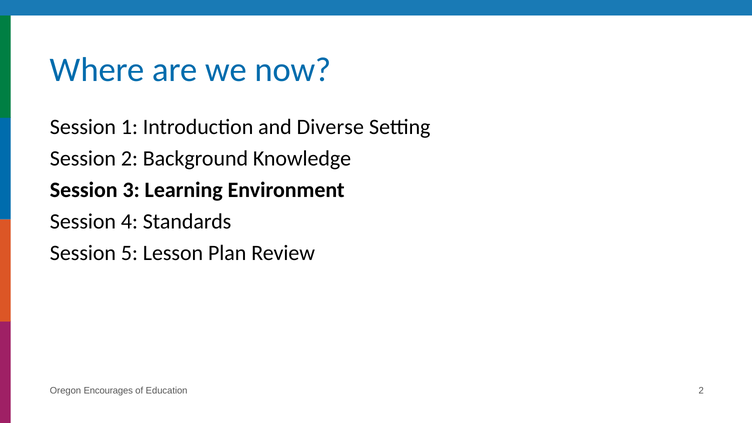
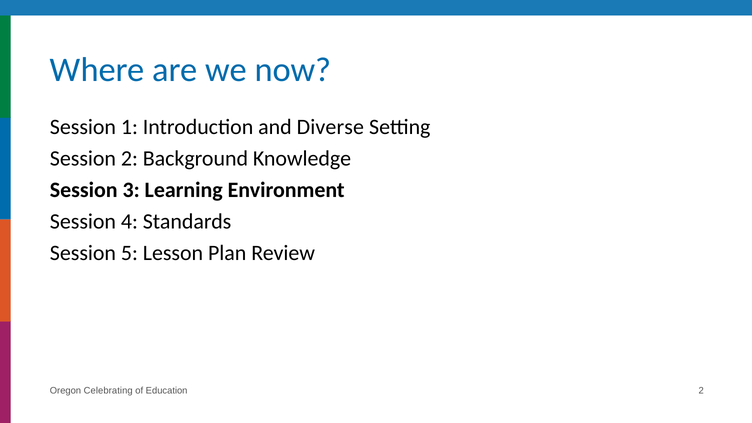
Encourages: Encourages -> Celebrating (108, 391)
